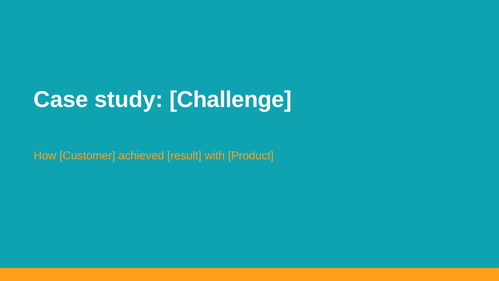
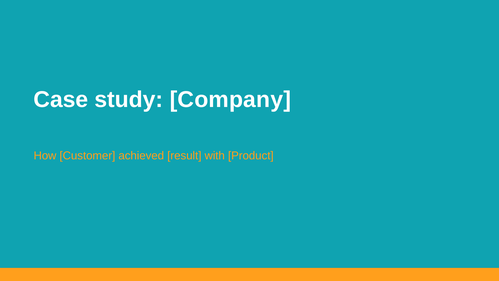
Challenge: Challenge -> Company (230, 99)
